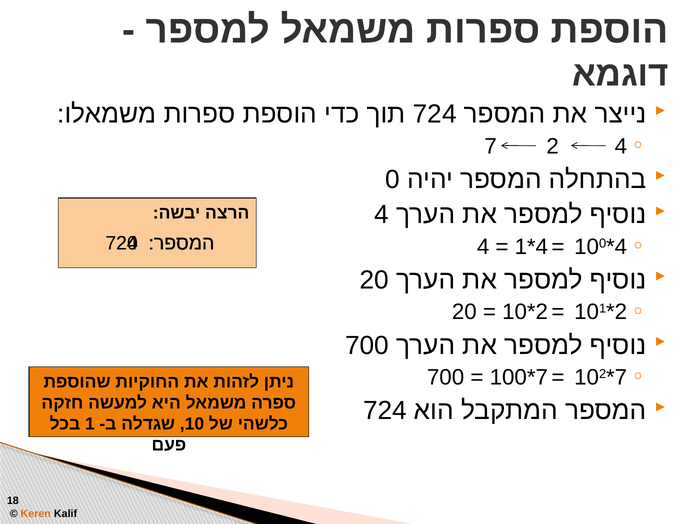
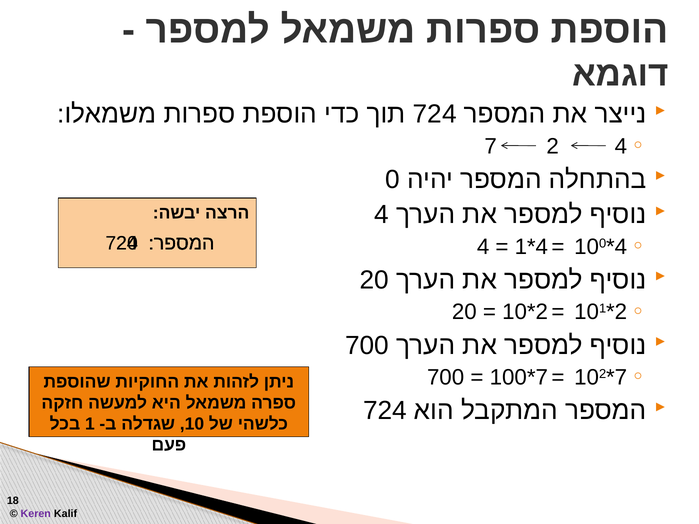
Keren colour: orange -> purple (36, 514)
